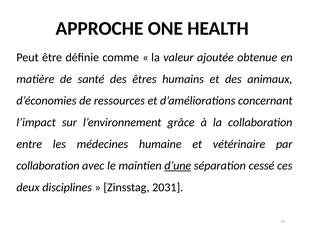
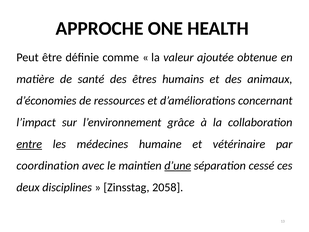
entre underline: none -> present (29, 144)
collaboration: collaboration -> coordination (48, 166)
2031: 2031 -> 2058 (168, 187)
